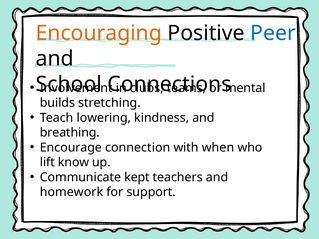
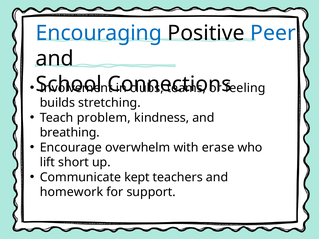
Encouraging colour: orange -> blue (99, 33)
mental: mental -> feeling (245, 88)
lowering: lowering -> problem (104, 118)
connection: connection -> overwhelm (138, 148)
when: when -> erase (218, 148)
know: know -> short (74, 163)
